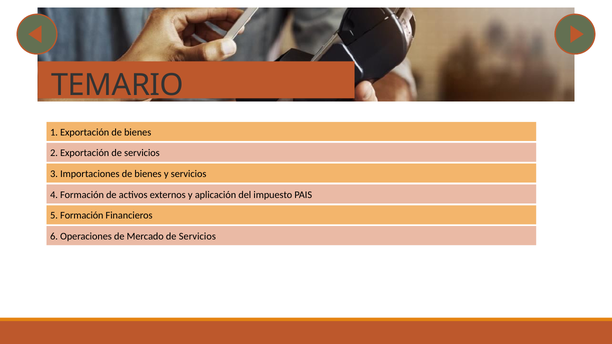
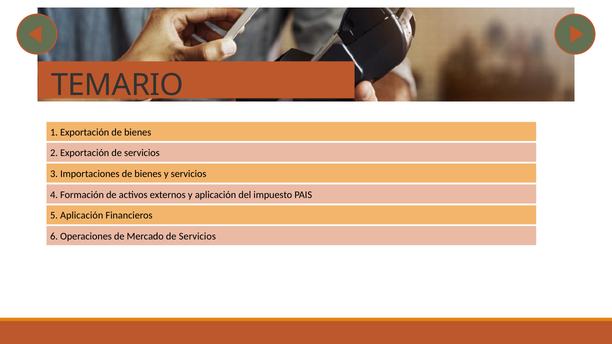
5 Formación: Formación -> Aplicación (82, 216)
